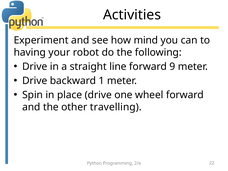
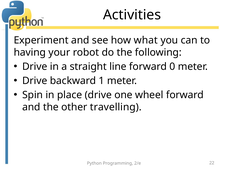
mind: mind -> what (146, 40)
9: 9 -> 0 (172, 67)
